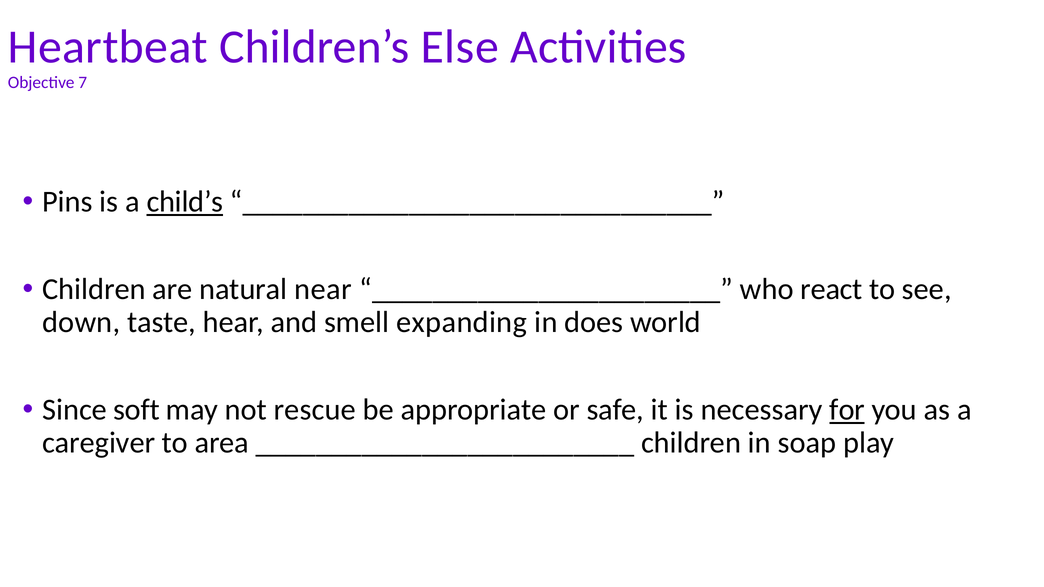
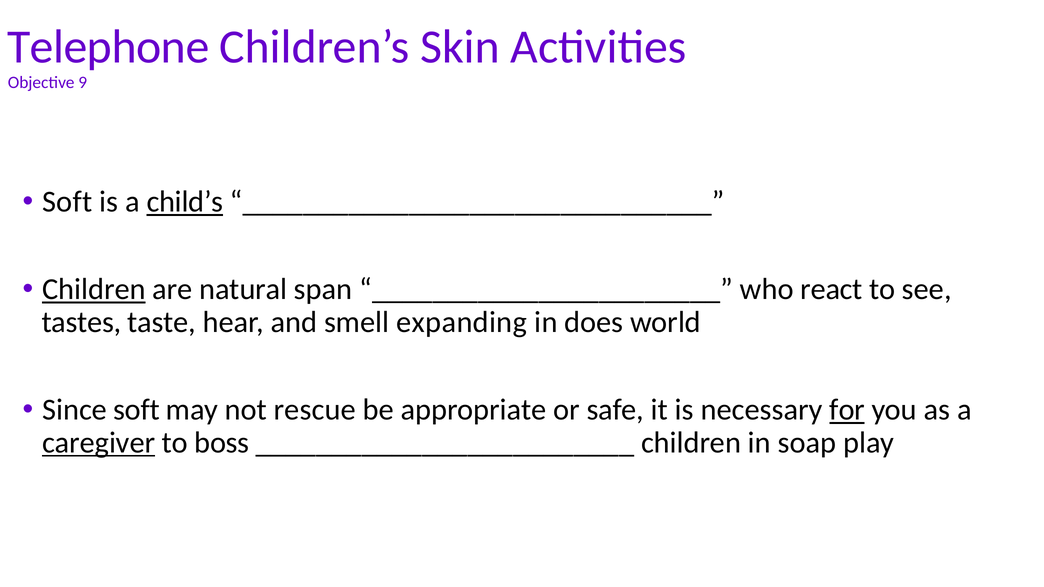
Heartbeat: Heartbeat -> Telephone (108, 47)
Else: Else -> Skin (460, 47)
7: 7 -> 9 (83, 82)
Pins: Pins -> Soft (67, 202)
Children underline: none -> present (94, 290)
near: near -> span (323, 290)
down: down -> tastes (81, 322)
caregiver underline: none -> present (99, 443)
area: area -> boss (222, 443)
